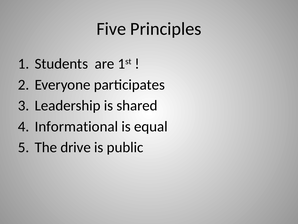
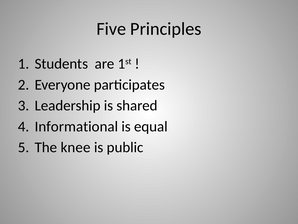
drive: drive -> knee (76, 147)
